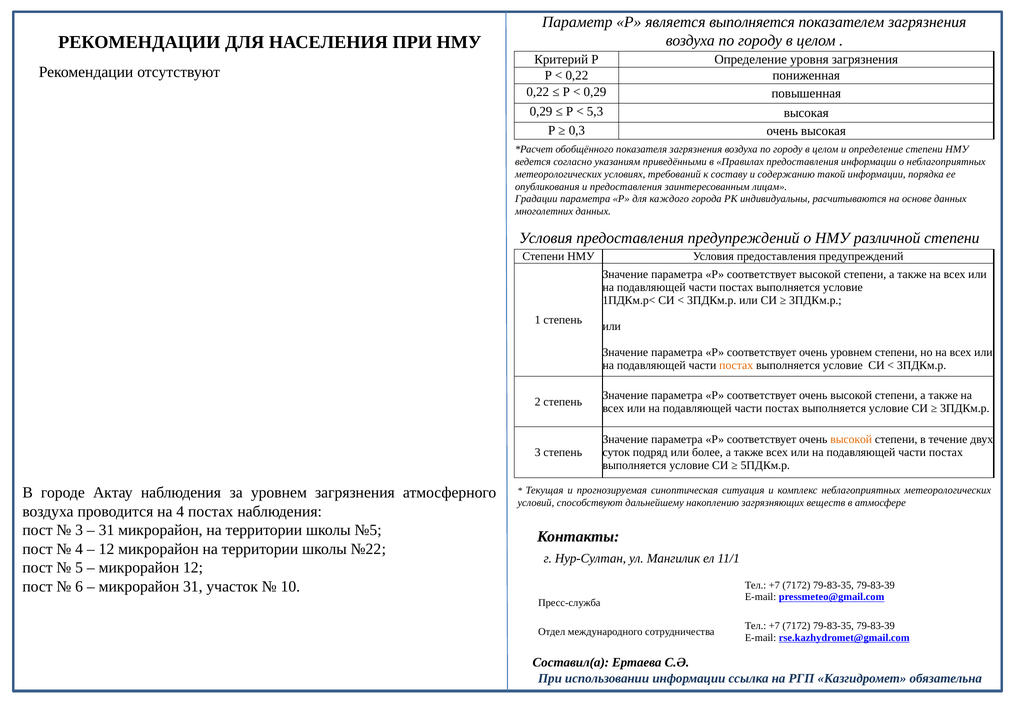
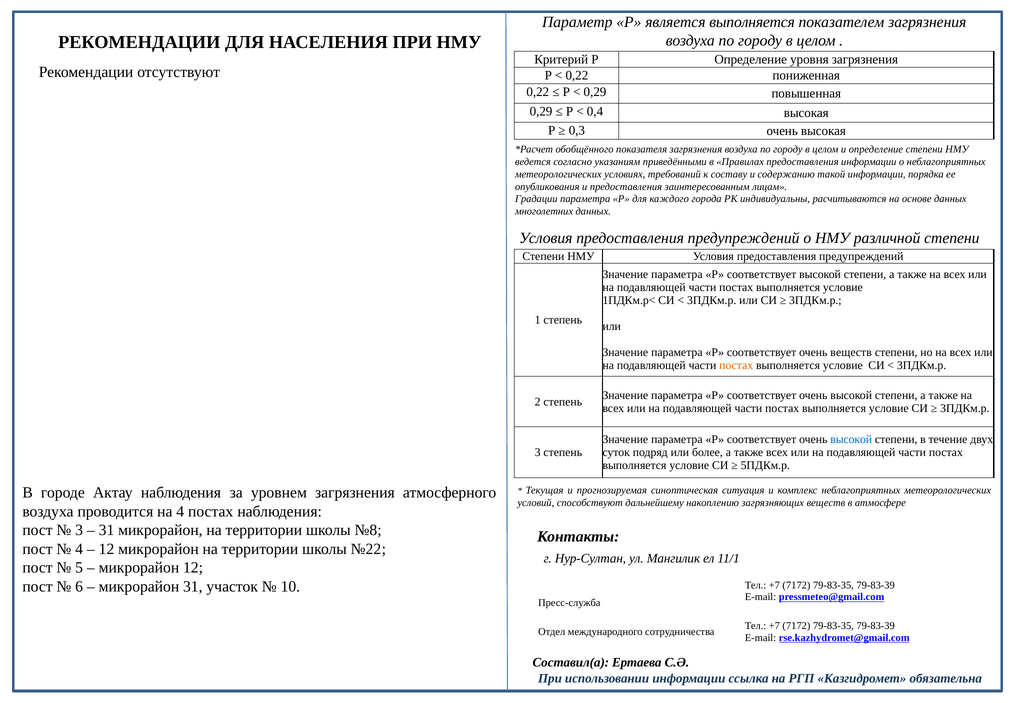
5,3: 5,3 -> 0,4 (595, 111)
очень уровнем: уровнем -> веществ (851, 352)
высокой colour: orange -> blue (851, 439)
№5: №5 -> №8 (368, 530)
